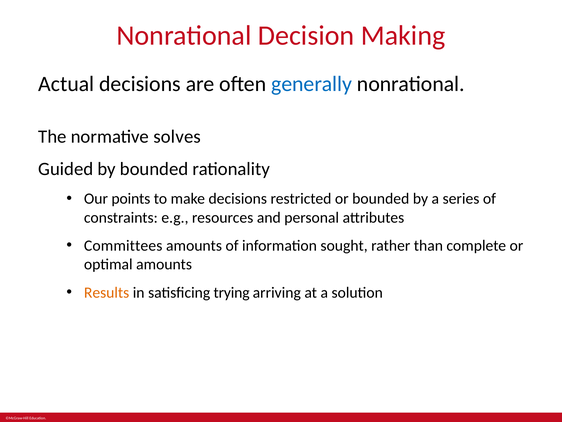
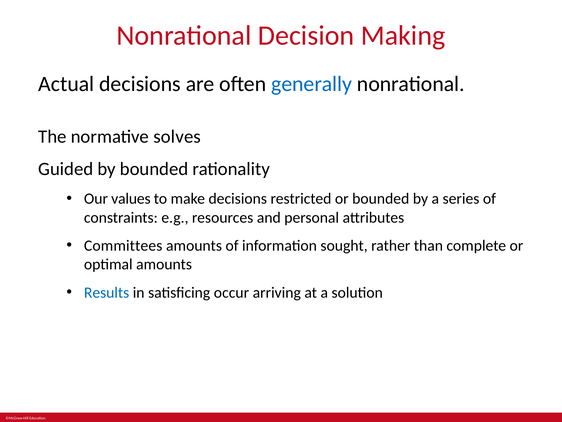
points: points -> values (131, 199)
Results colour: orange -> blue (107, 292)
trying: trying -> occur (231, 292)
